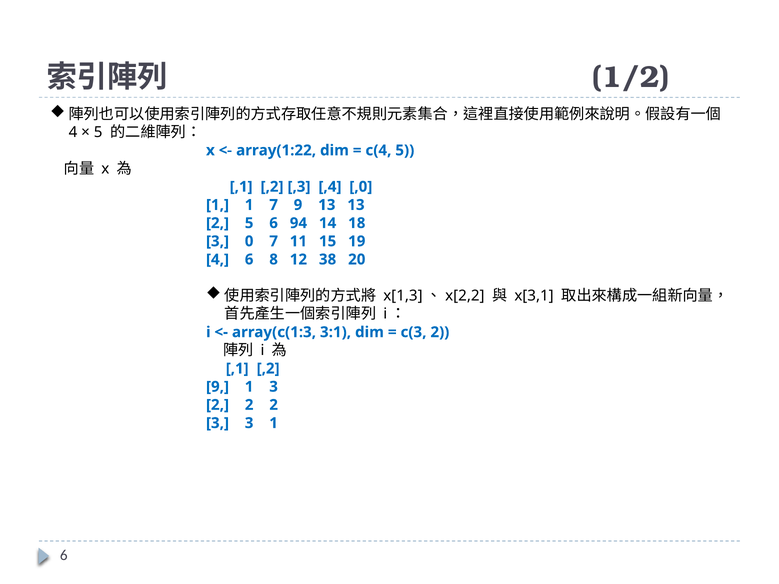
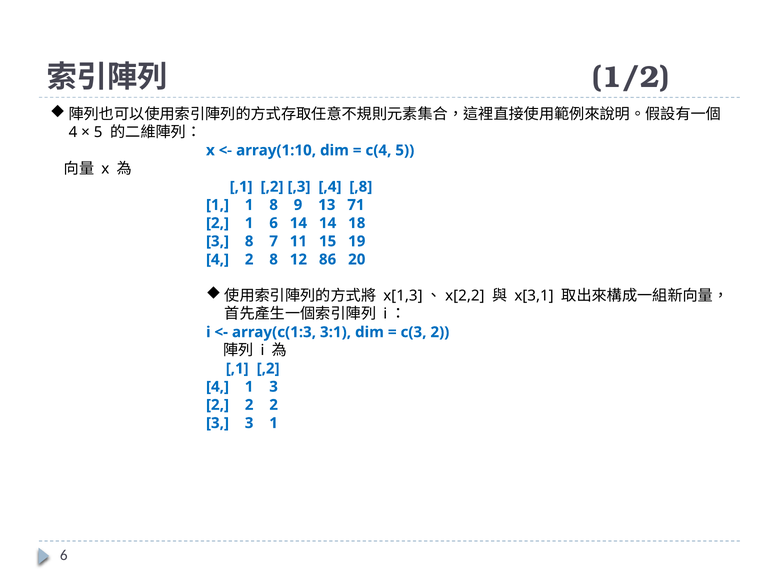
array(1:22: array(1:22 -> array(1:10 (276, 150)
,0: ,0 -> ,8 (361, 187)
1 7: 7 -> 8 (274, 205)
13 13: 13 -> 71 (356, 205)
2 5: 5 -> 1 (249, 223)
6 94: 94 -> 14 (298, 223)
3 0: 0 -> 8 (249, 241)
4 6: 6 -> 2 (249, 260)
38: 38 -> 86 (328, 260)
9: 9 -> 4 (218, 387)
